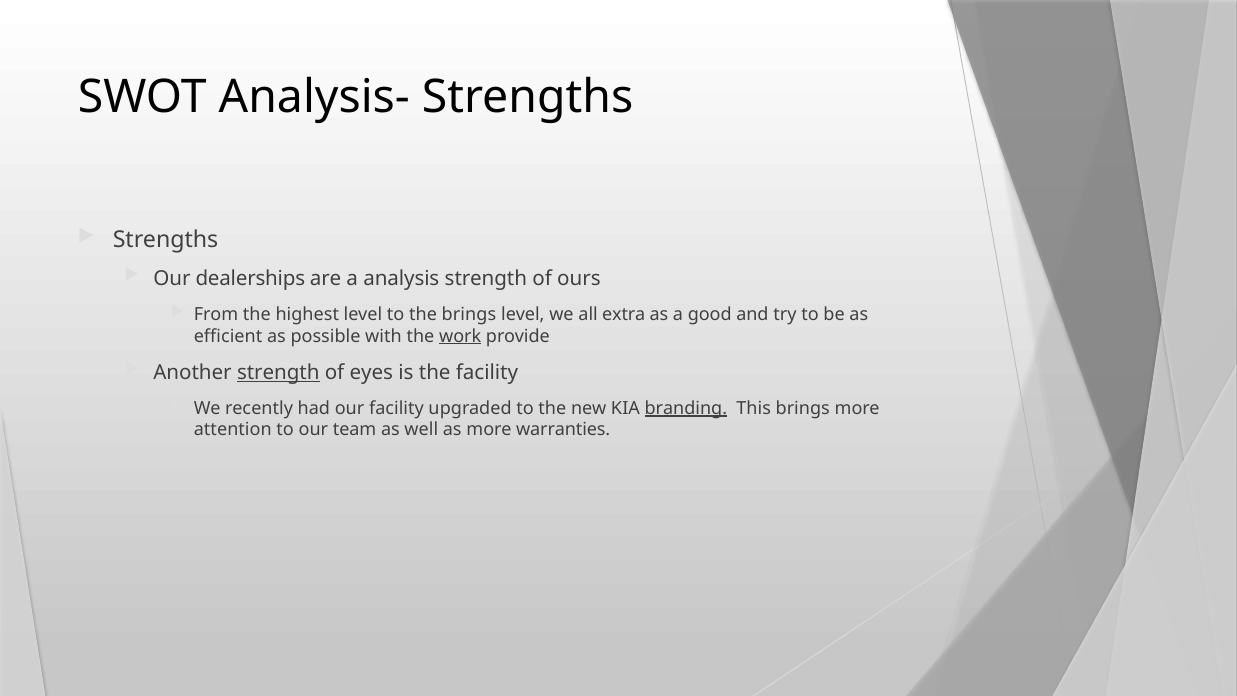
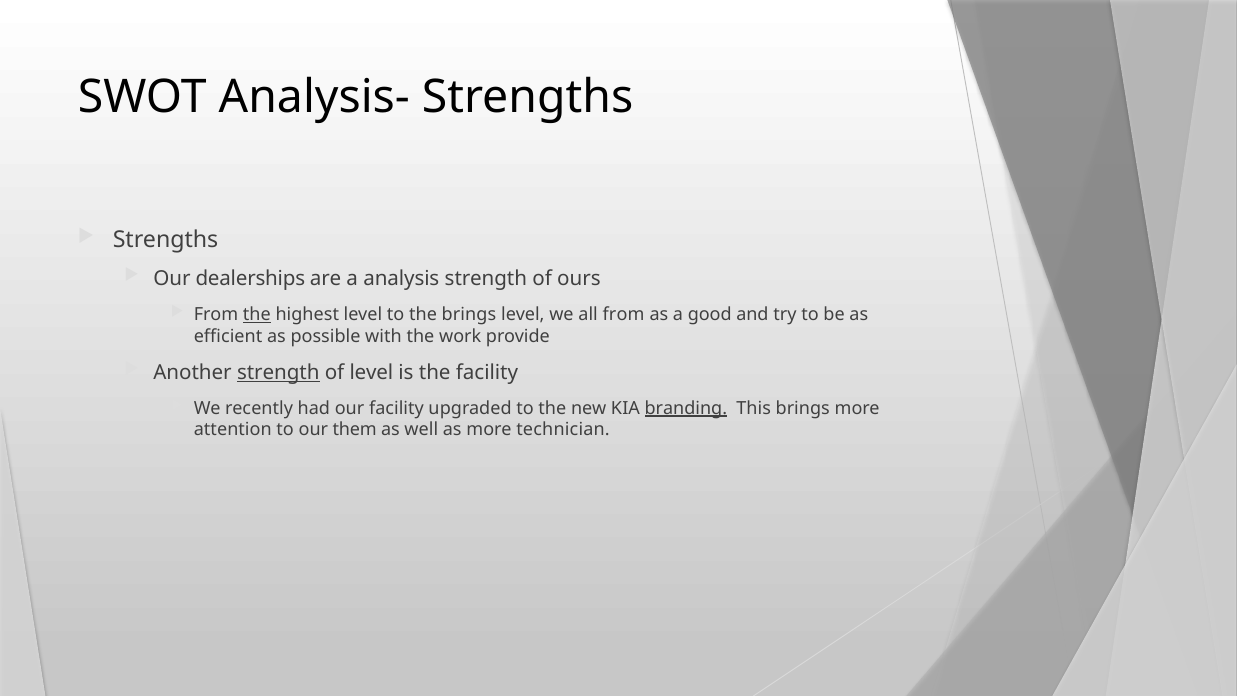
the underline: none -> present (257, 314)
all extra: extra -> from (624, 314)
work underline: present -> none (460, 336)
of eyes: eyes -> level (371, 372)
team: team -> them (355, 430)
warranties: warranties -> technician (563, 430)
